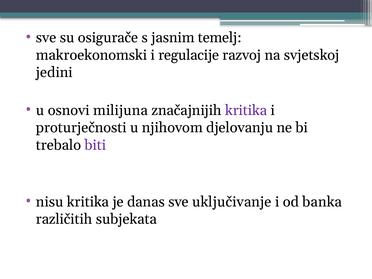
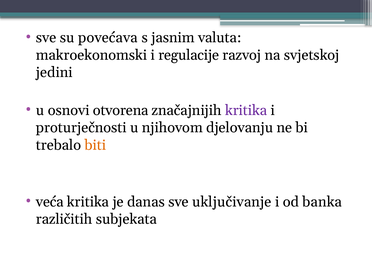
osigurače: osigurače -> povećava (108, 38)
temelj: temelj -> valuta (220, 38)
milijuna: milijuna -> otvorena (121, 110)
biti colour: purple -> orange (95, 145)
nisu: nisu -> veća (50, 202)
